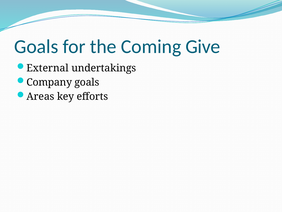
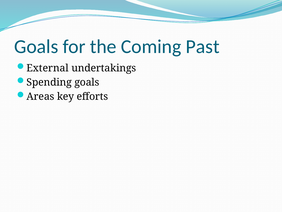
Give: Give -> Past (203, 47)
Company: Company -> Spending (49, 82)
